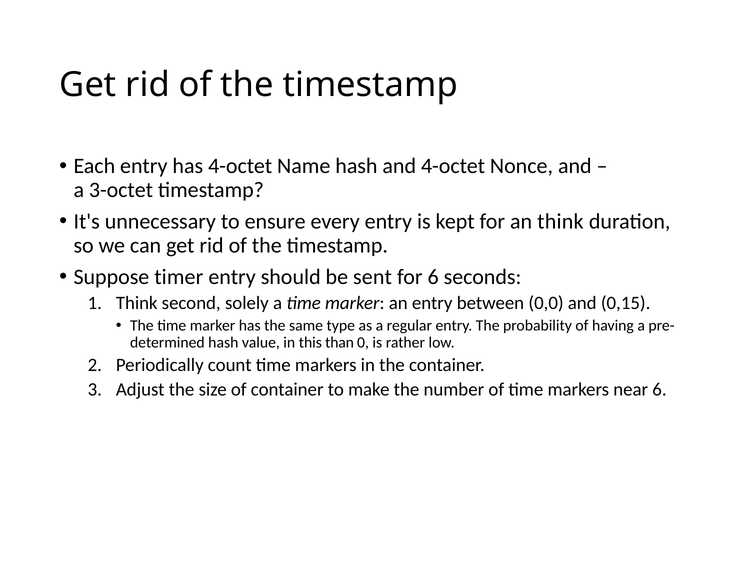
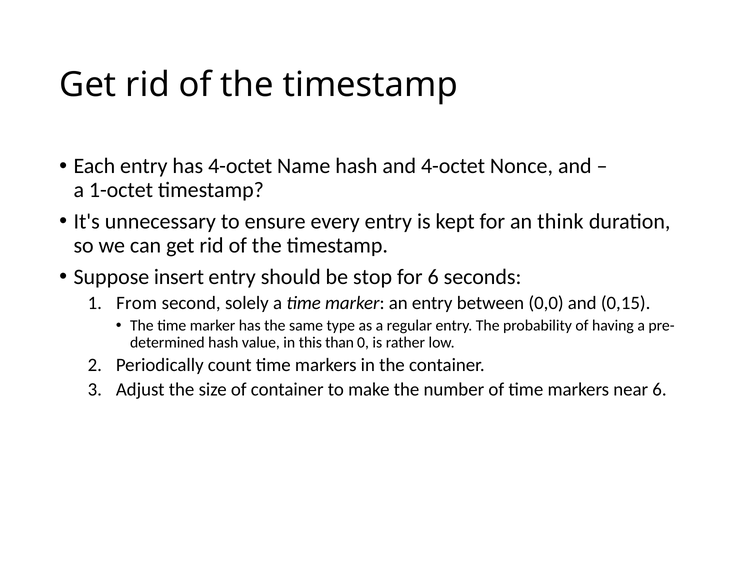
3-octet: 3-octet -> 1-octet (121, 190)
timer: timer -> insert (179, 277)
sent: sent -> stop (373, 277)
Think: Think -> From (137, 303)
